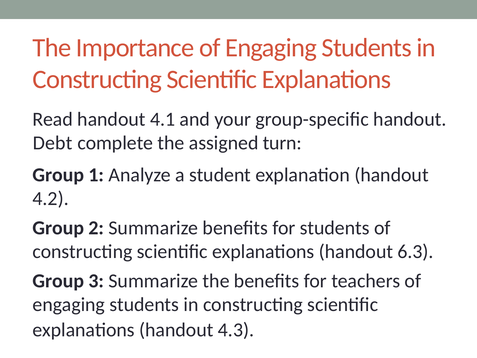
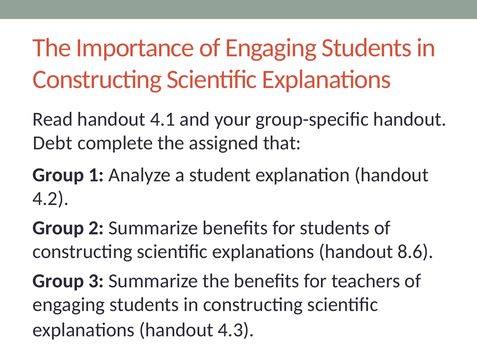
turn: turn -> that (282, 143)
6.3: 6.3 -> 8.6 (416, 252)
